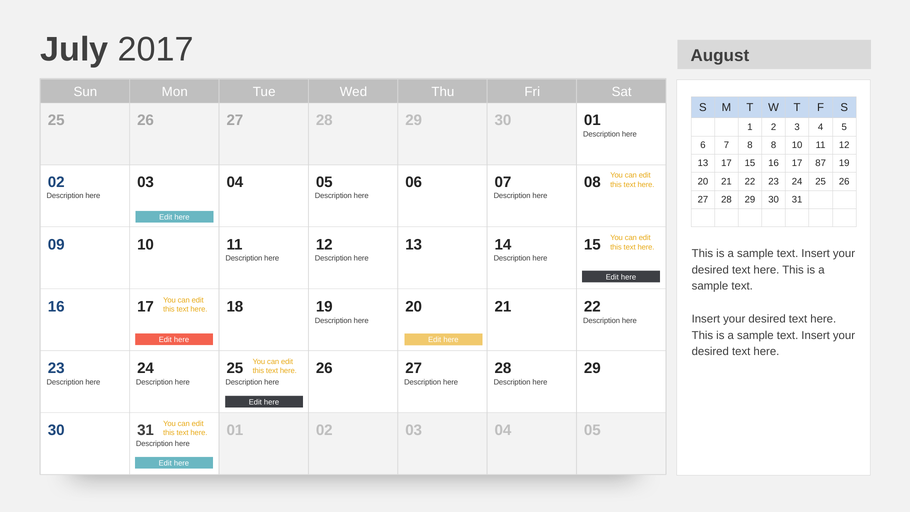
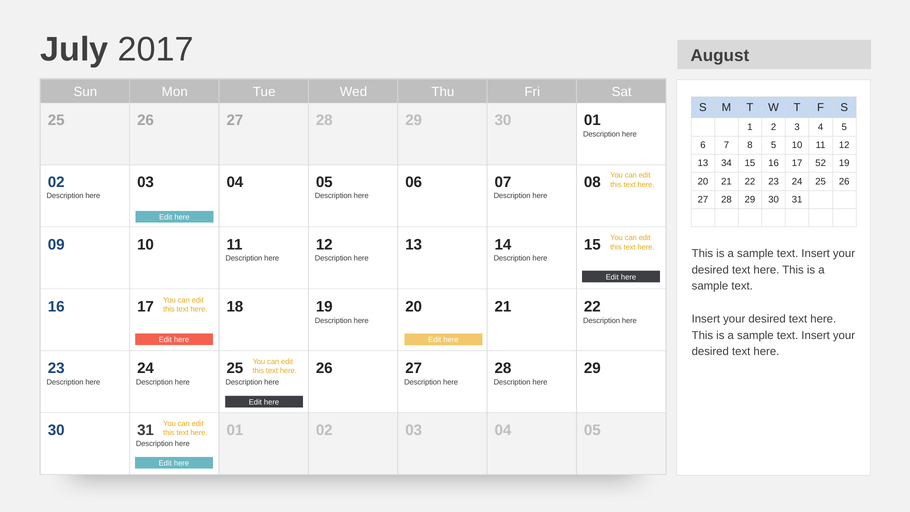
8 8: 8 -> 5 (774, 145)
13 17: 17 -> 34 (726, 163)
87: 87 -> 52 (821, 163)
